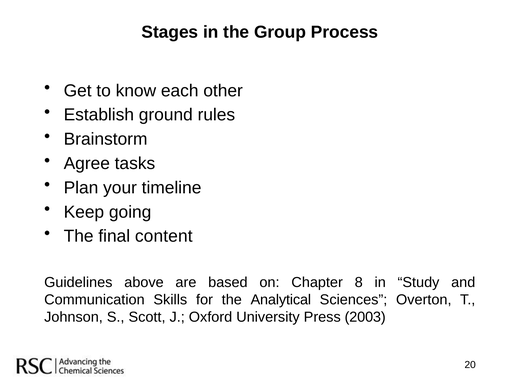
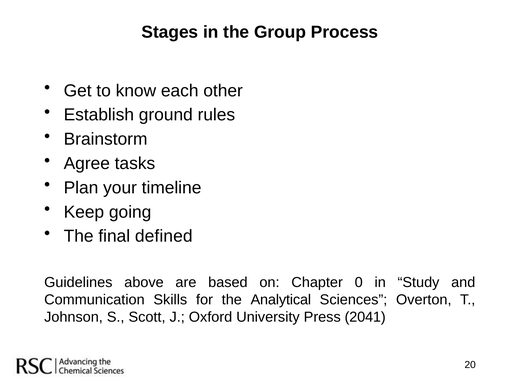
content: content -> defined (164, 236)
8: 8 -> 0 (359, 282)
2003: 2003 -> 2041 (365, 317)
